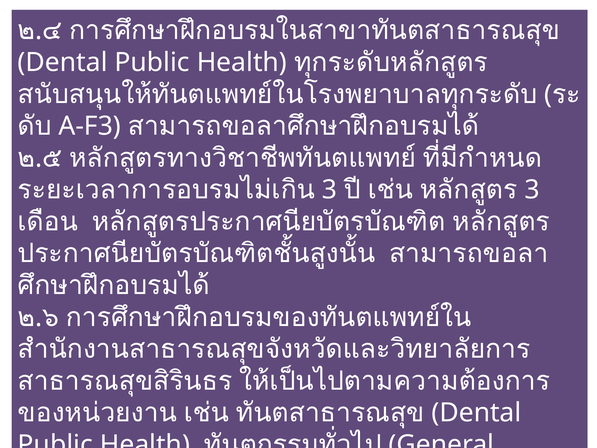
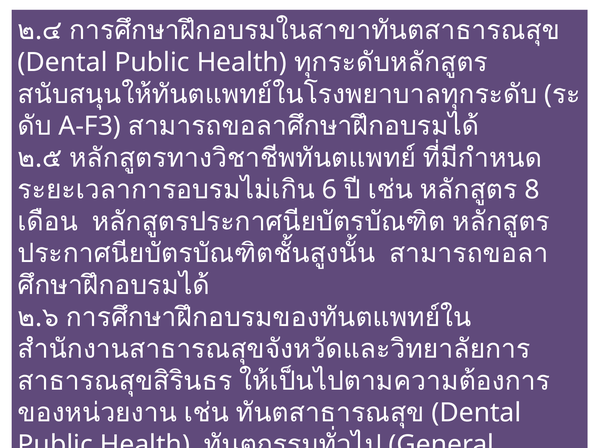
3: 3 -> 6 (329, 190)
3: 3 -> 8 (532, 190)
